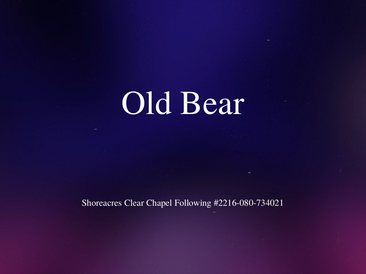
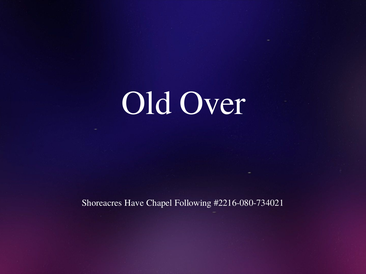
Bear: Bear -> Over (212, 103)
Clear: Clear -> Have (134, 203)
